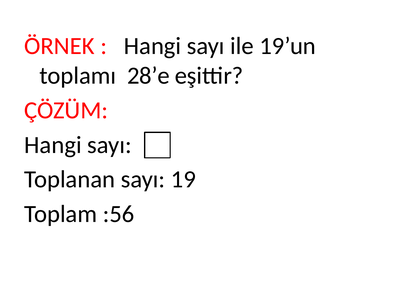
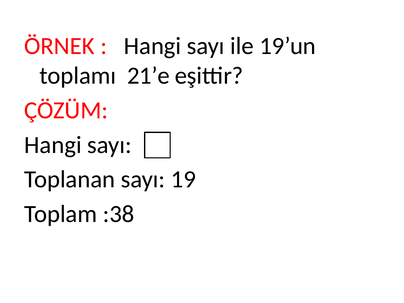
28’e: 28’e -> 21’e (148, 76)
:56: :56 -> :38 (119, 214)
